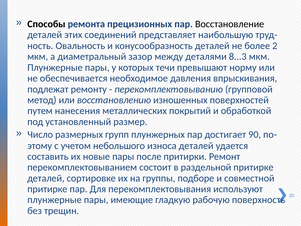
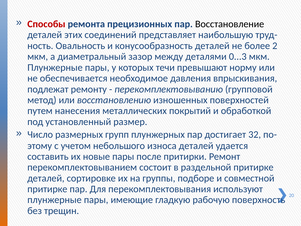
Способы colour: black -> red (46, 24)
8...3: 8...3 -> 0...3 (238, 57)
90: 90 -> 32 (255, 135)
